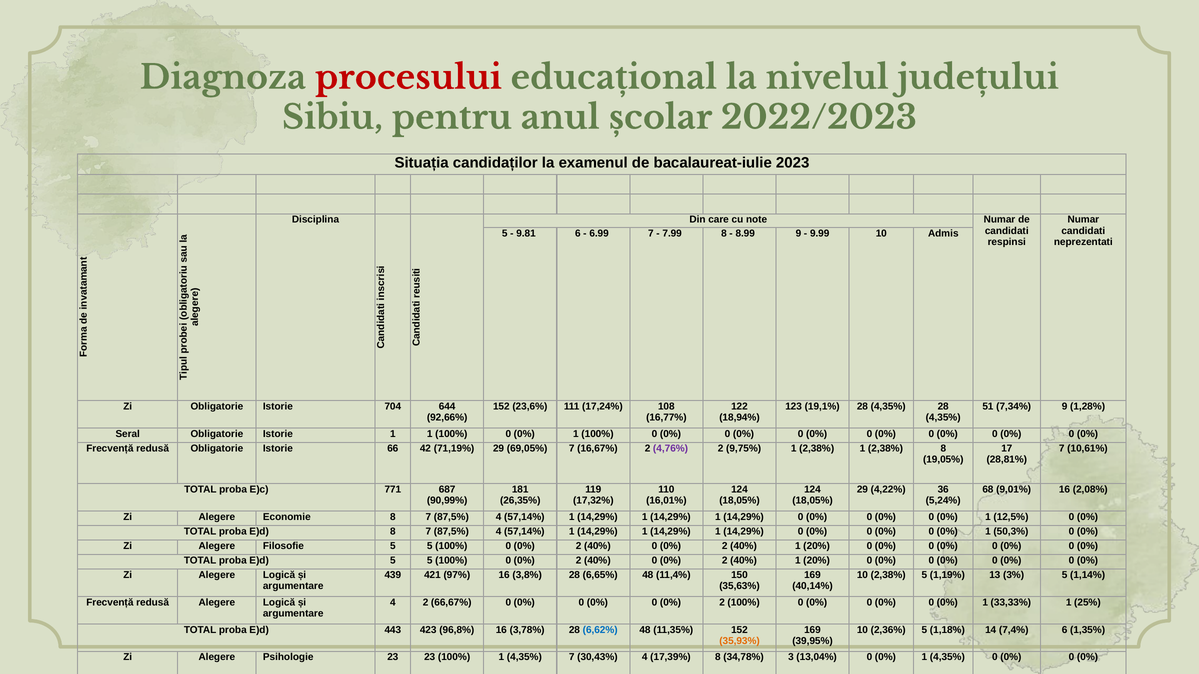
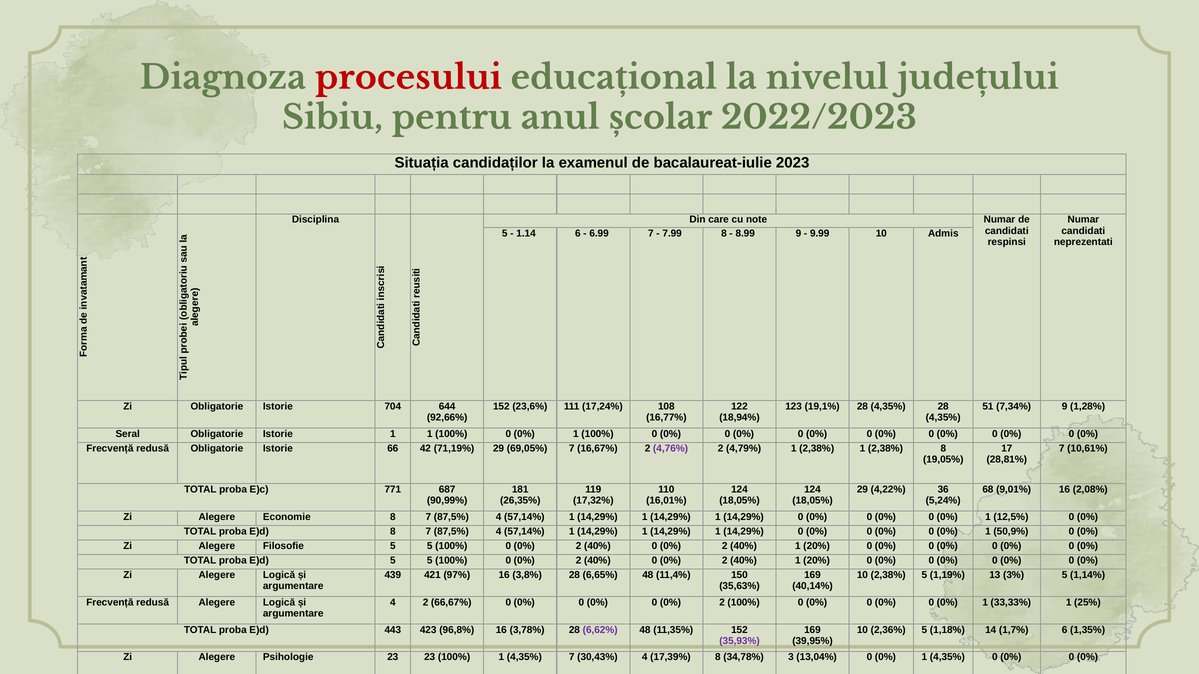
9.81: 9.81 -> 1.14 (526, 233)
9,75%: 9,75% -> 4,79% (744, 449)
50,3%: 50,3% -> 50,9% (1011, 532)
6,62% colour: blue -> purple (600, 630)
7,4%: 7,4% -> 1,7% (1014, 630)
35,93% colour: orange -> purple (740, 641)
